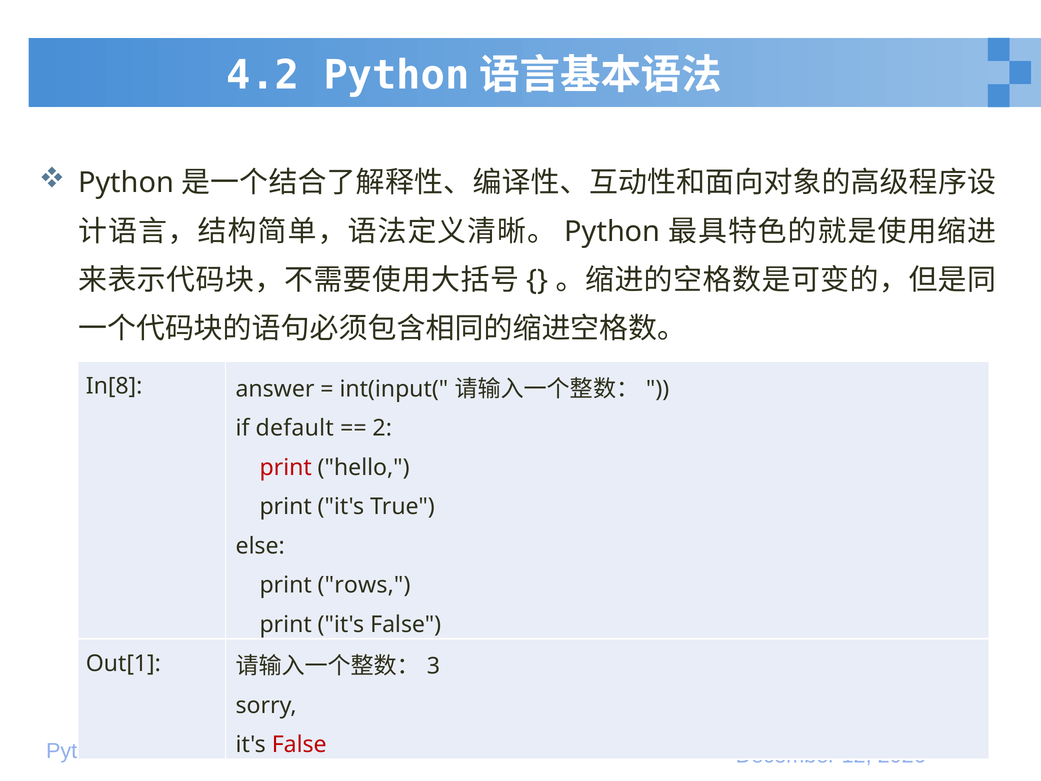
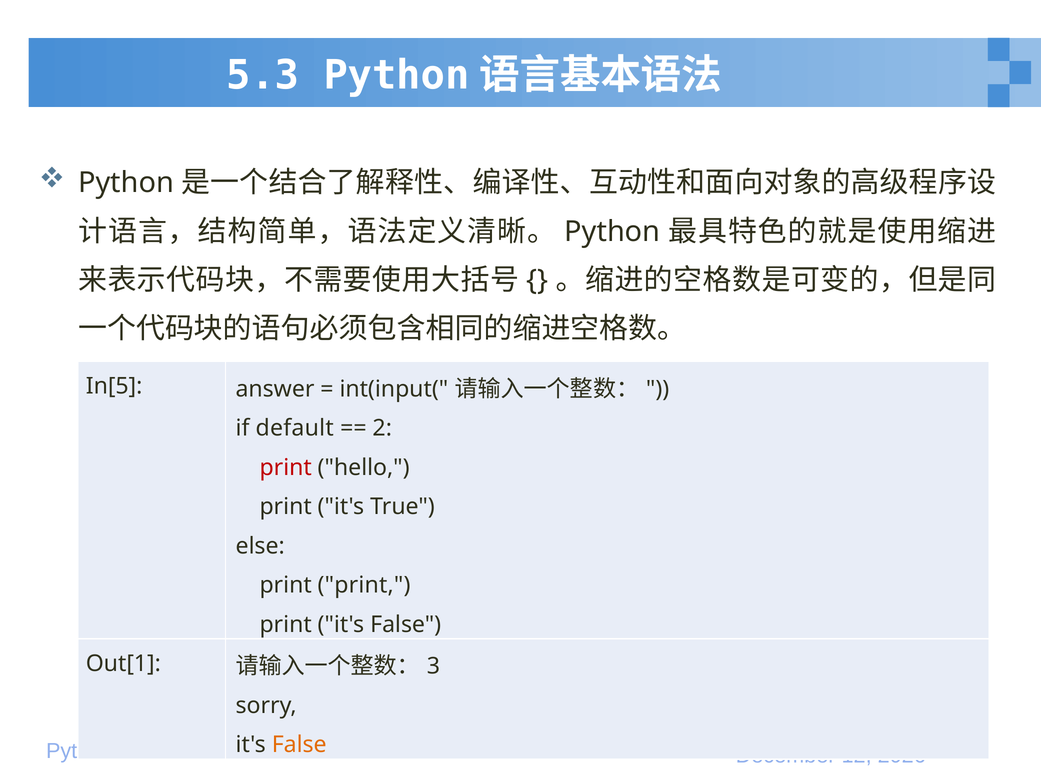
4.2: 4.2 -> 5.3 (263, 75)
In[8: In[8 -> In[5 (114, 386)
rows: rows -> print (364, 585)
False colour: red -> orange (299, 745)
